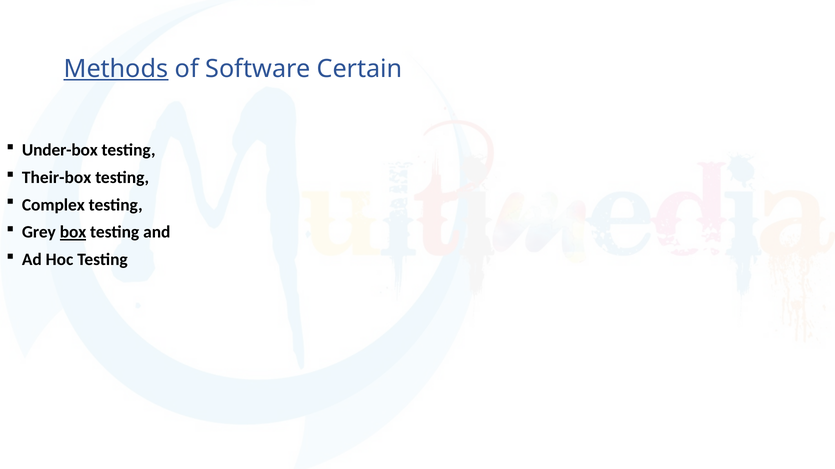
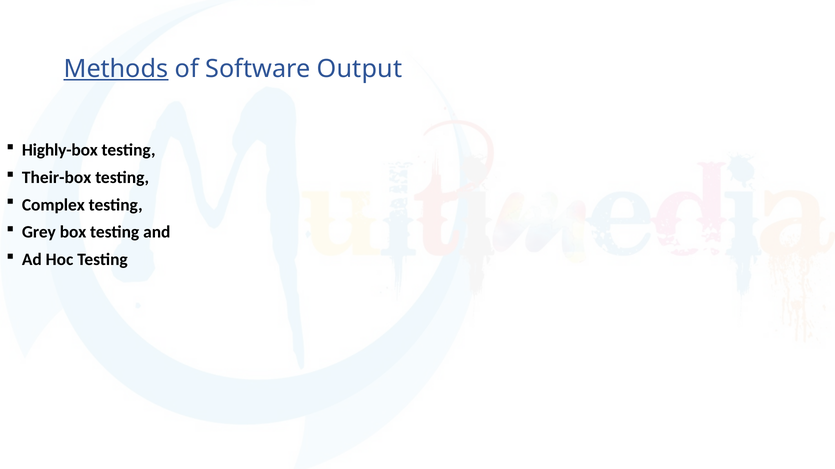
Certain: Certain -> Output (360, 69)
Under-box: Under-box -> Highly-box (60, 150)
box underline: present -> none (73, 233)
